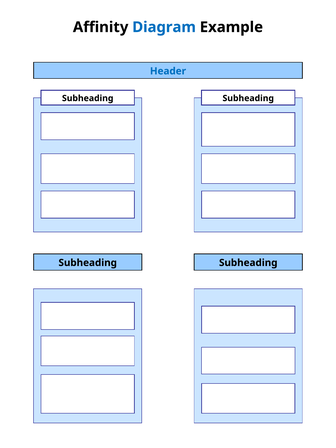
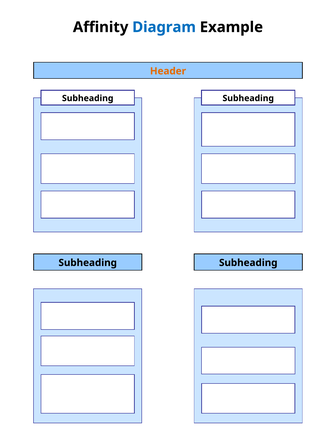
Header colour: blue -> orange (168, 71)
